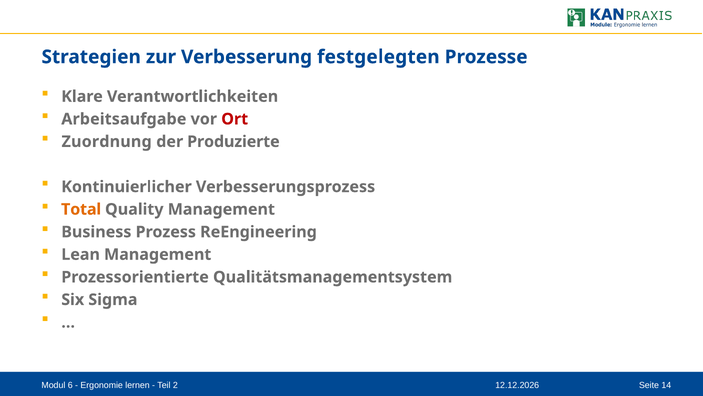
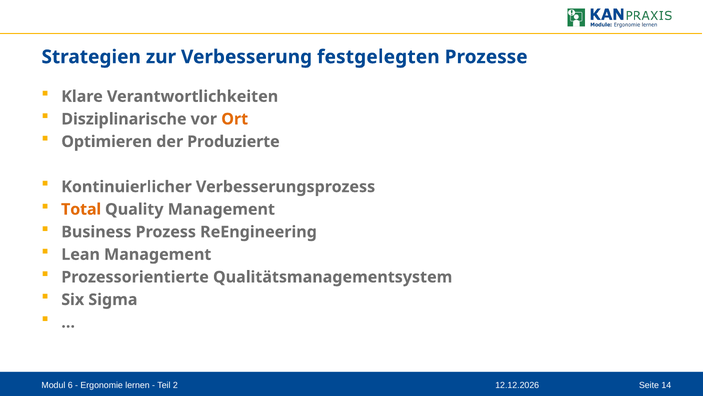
Arbeitsaufgabe: Arbeitsaufgabe -> Disziplinarische (124, 119)
Ort colour: red -> orange (235, 119)
Zuordnung: Zuordnung -> Optimieren (107, 141)
